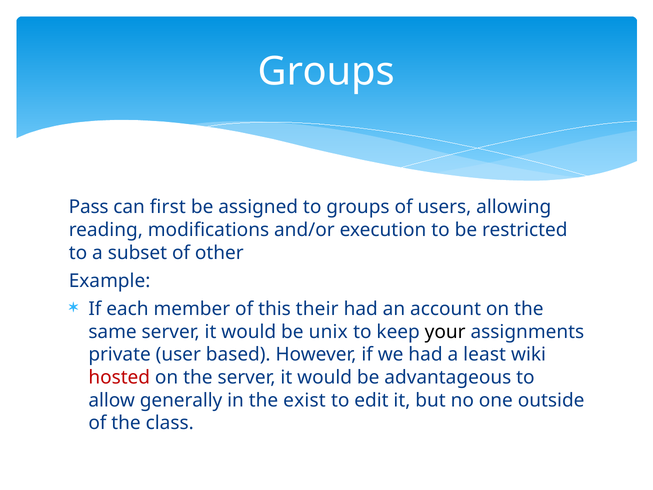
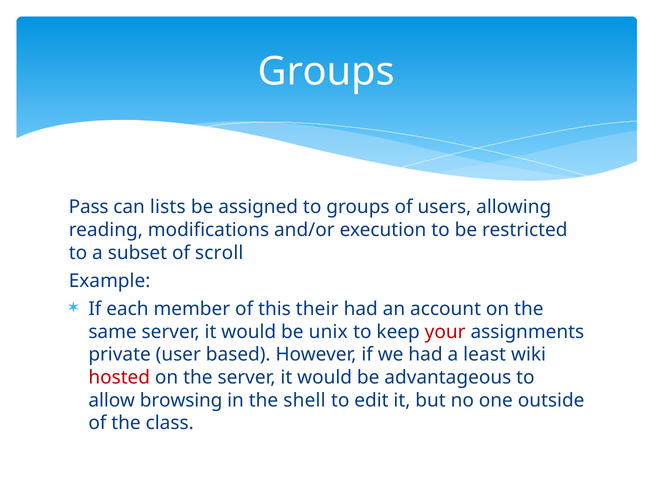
first: first -> lists (168, 207)
other: other -> scroll (219, 253)
your colour: black -> red (445, 332)
generally: generally -> browsing (181, 400)
exist: exist -> shell (304, 400)
